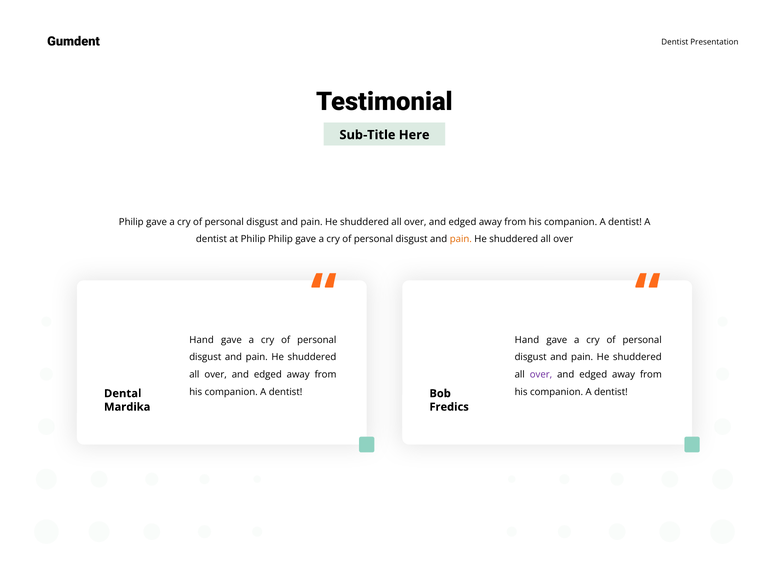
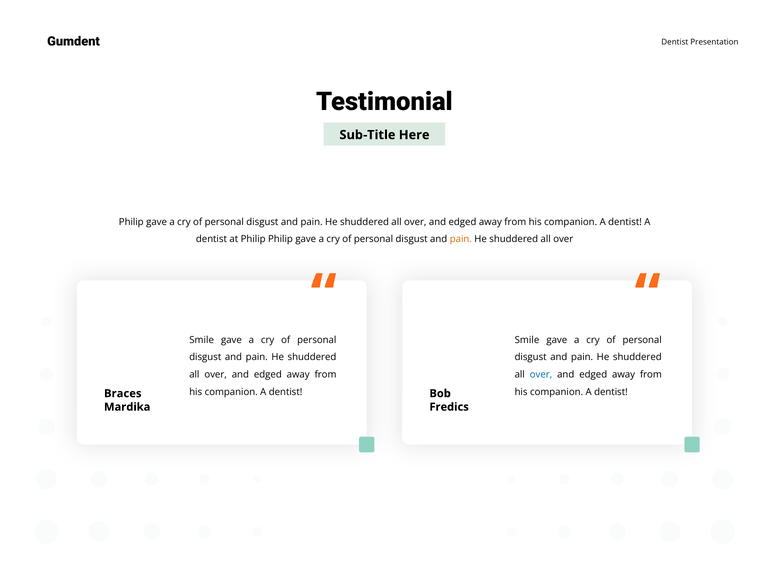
Hand: Hand -> Smile (202, 340)
Hand: Hand -> Smile (527, 340)
over colour: purple -> blue (541, 375)
Dental: Dental -> Braces (123, 393)
